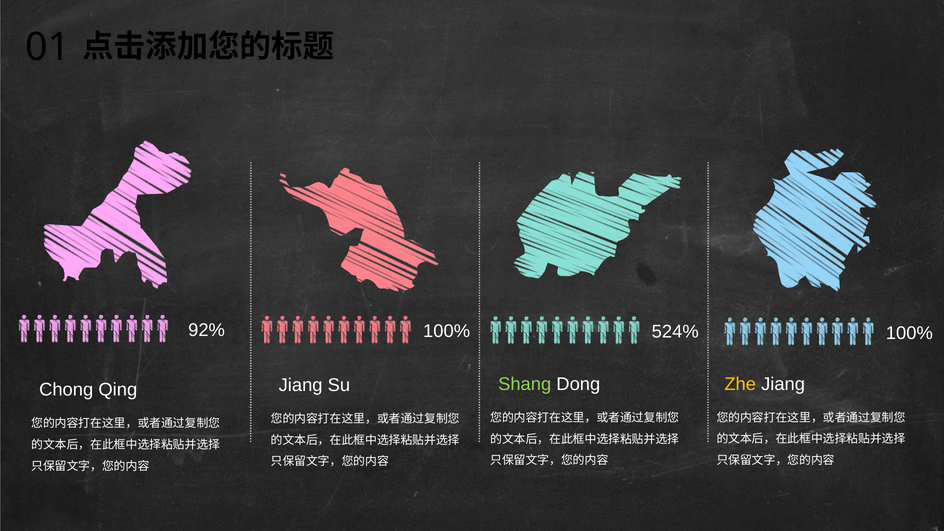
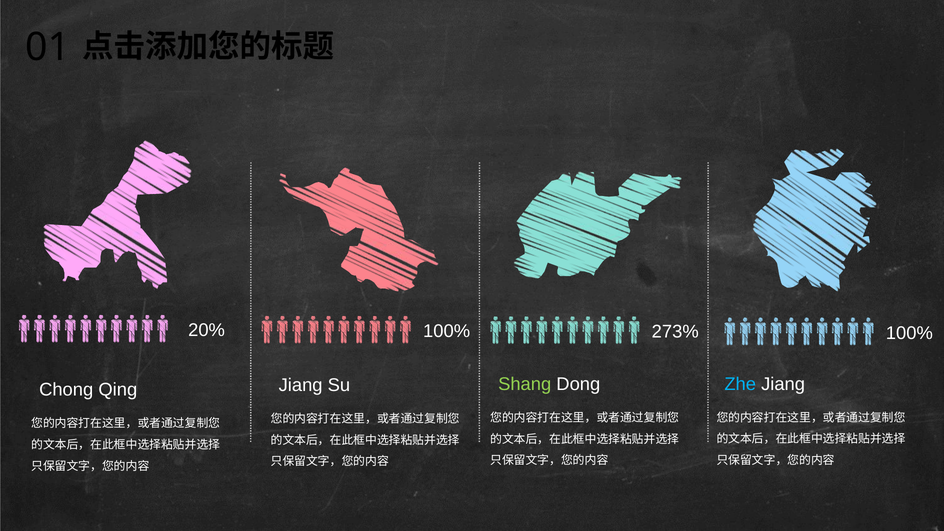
92%: 92% -> 20% (207, 330)
524%: 524% -> 273% (675, 332)
Zhe colour: yellow -> light blue (740, 384)
